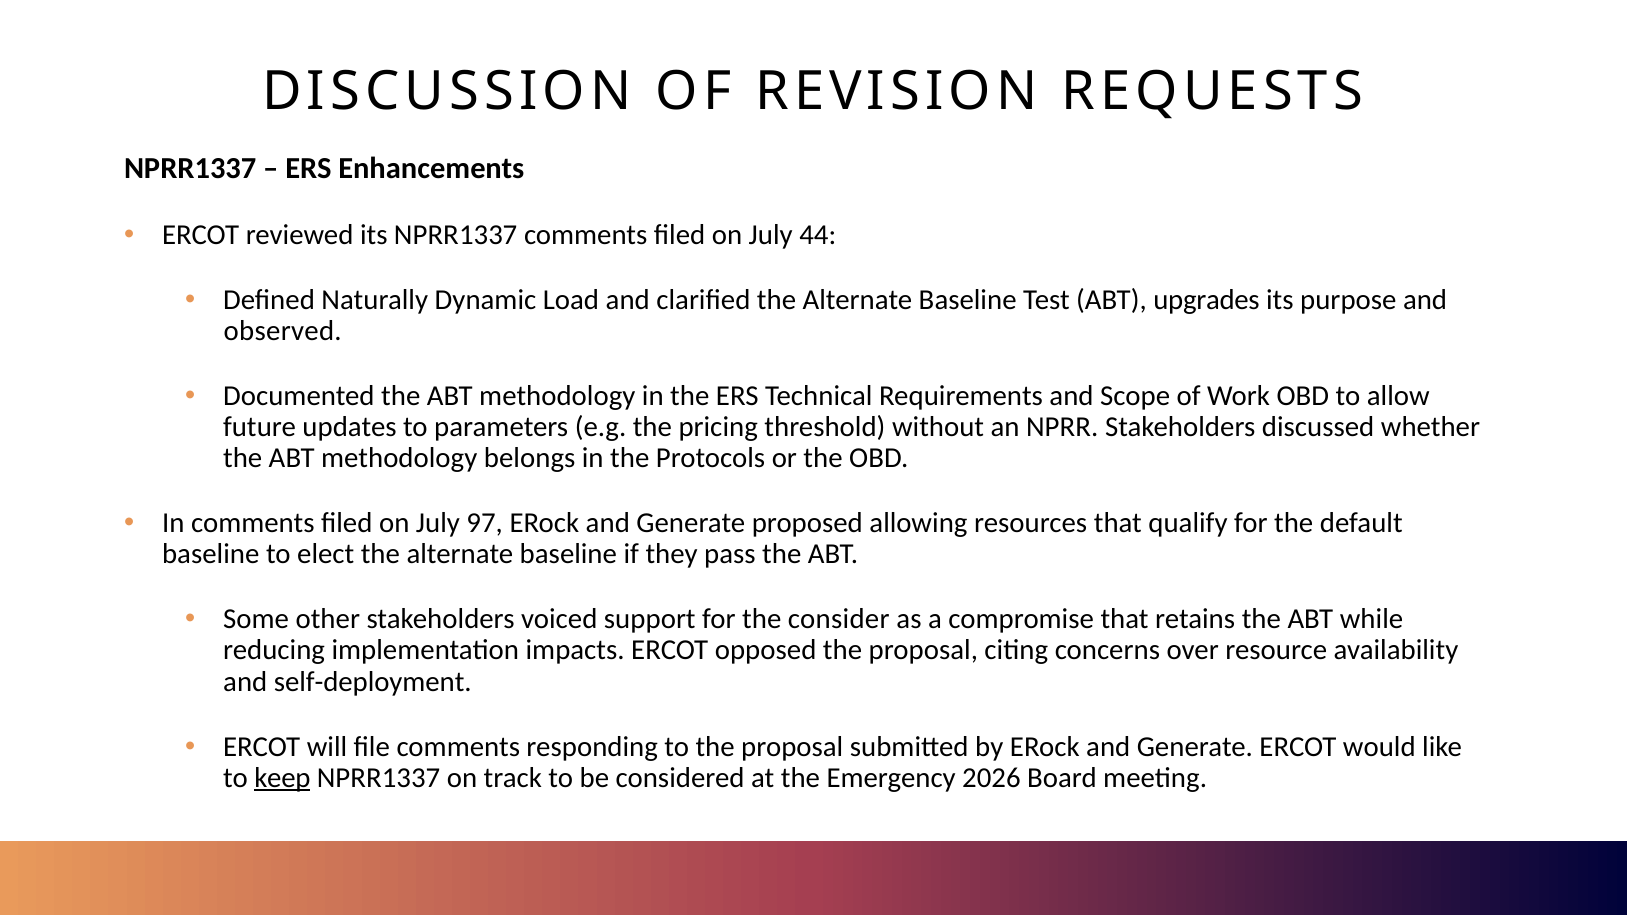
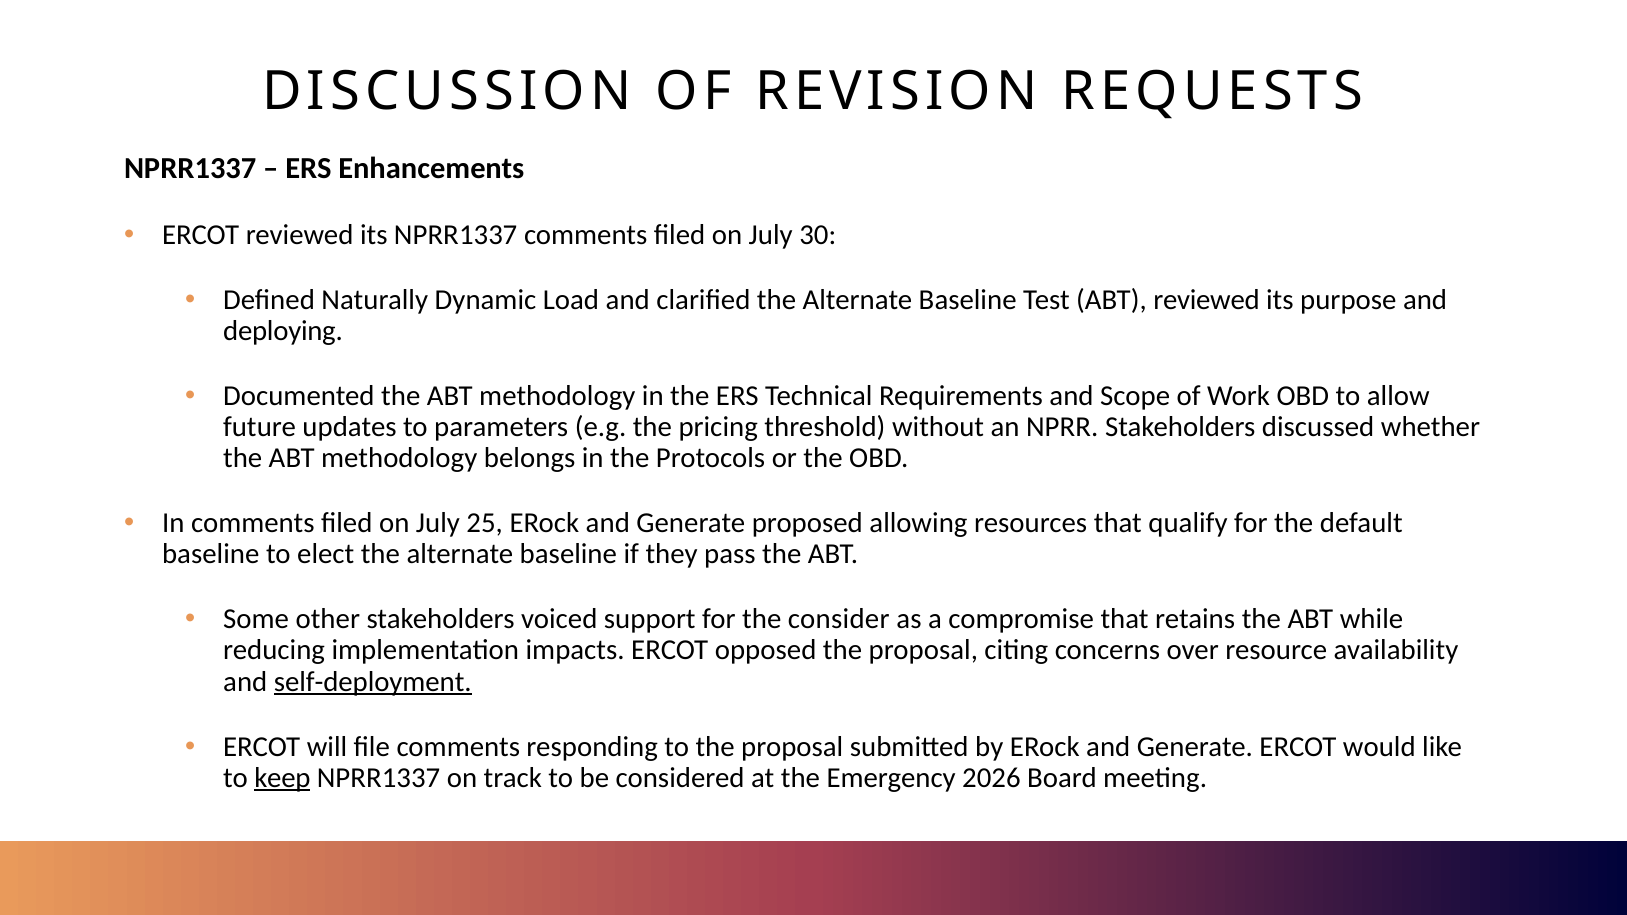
44: 44 -> 30 (818, 235)
ABT upgrades: upgrades -> reviewed (1207, 300)
observed: observed -> deploying (283, 331)
97: 97 -> 25 (485, 523)
self-deployment underline: none -> present (373, 682)
